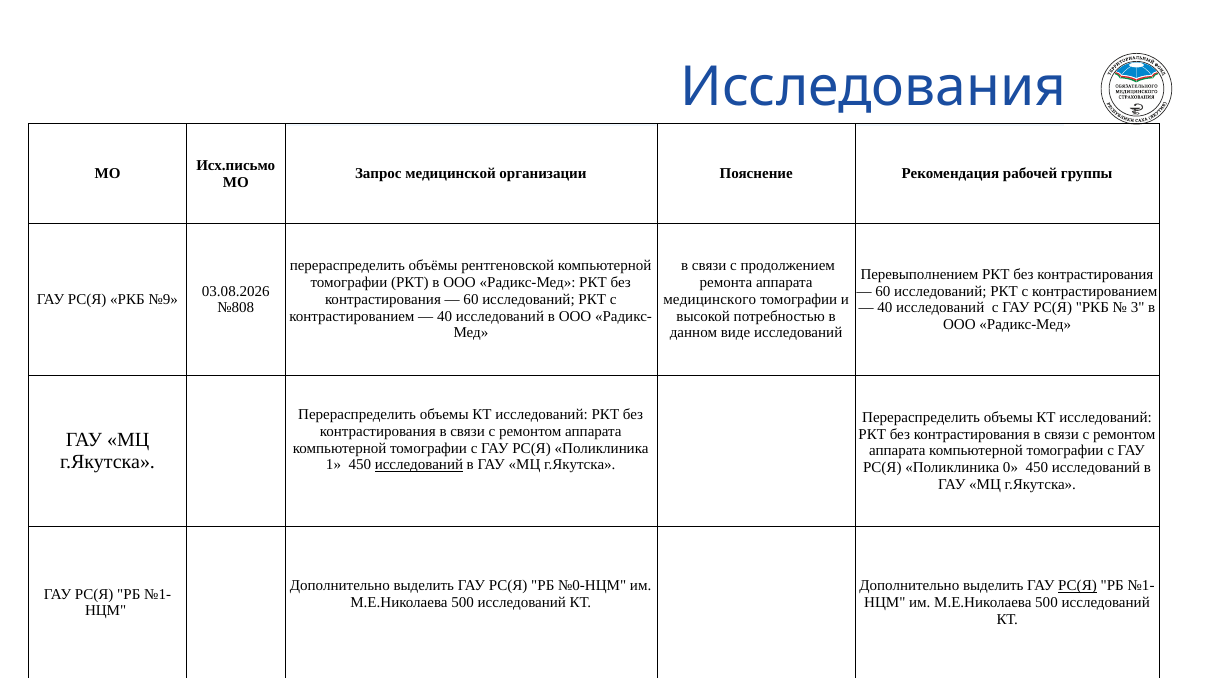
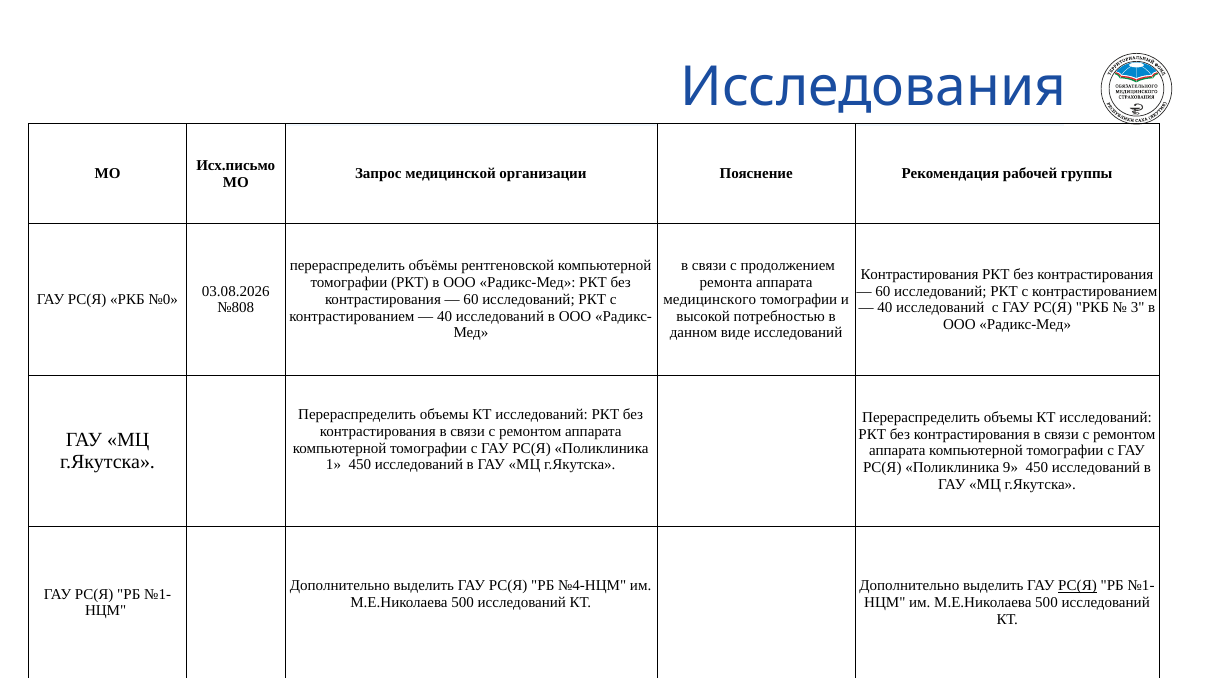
Перевыполнением: Перевыполнением -> Контрастирования (919, 274)
№9: №9 -> №0 (163, 299)
исследований underline: present -> none (419, 465)
0: 0 -> 9 (1011, 468)
№0-НЦМ: №0-НЦМ -> №4-НЦМ (592, 586)
